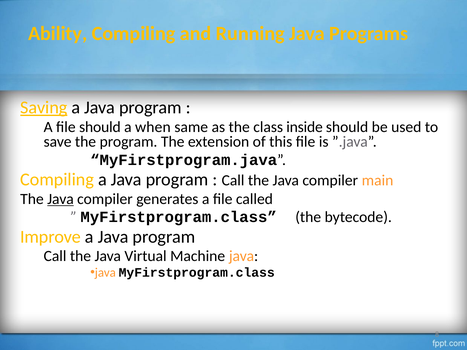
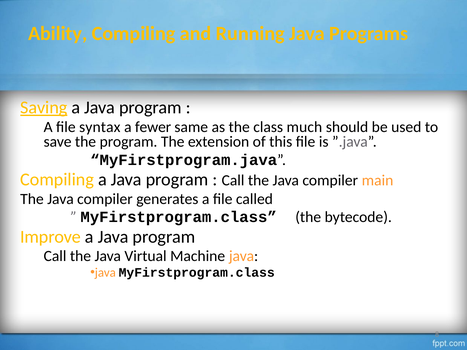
file should: should -> syntax (100, 127)
when: when -> fewer (153, 127)
inside: inside -> much (304, 127)
Java underline: present -> none (60, 199)
